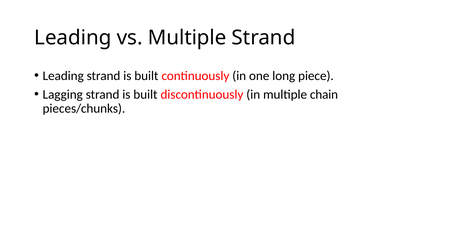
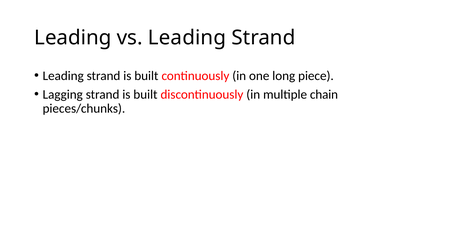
vs Multiple: Multiple -> Leading (187, 38)
